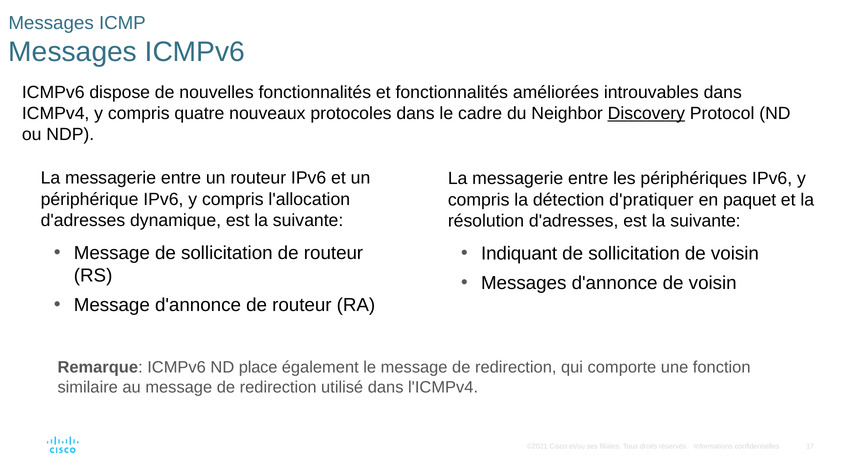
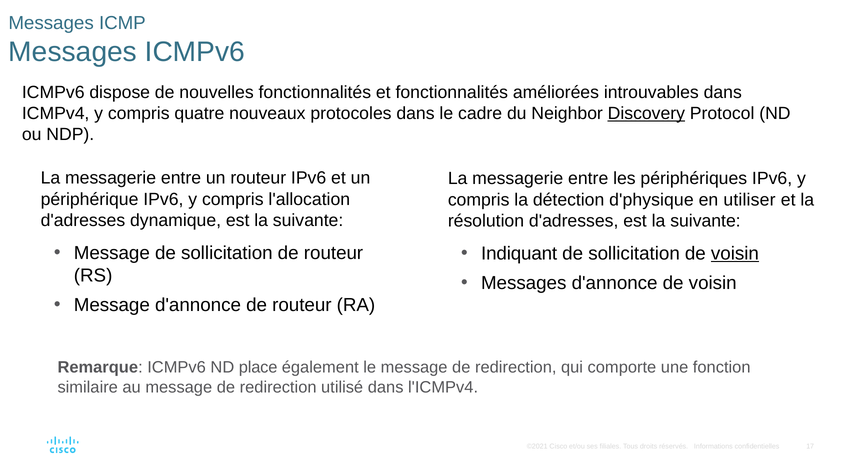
d'pratiquer: d'pratiquer -> d'physique (651, 200)
paquet: paquet -> utiliser (749, 200)
voisin underline: none -> present (735, 253)
